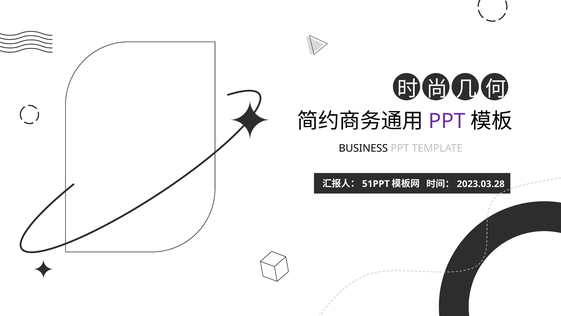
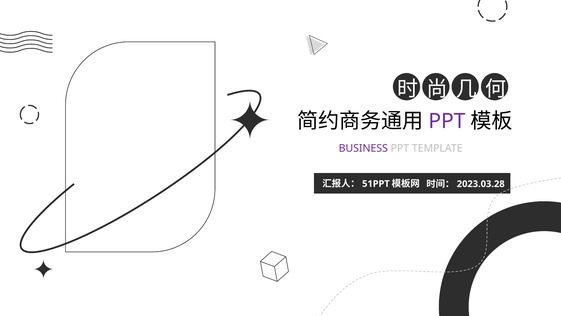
BUSINESS colour: black -> purple (363, 148)
